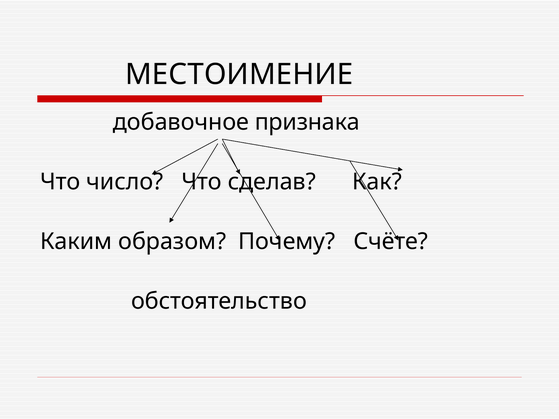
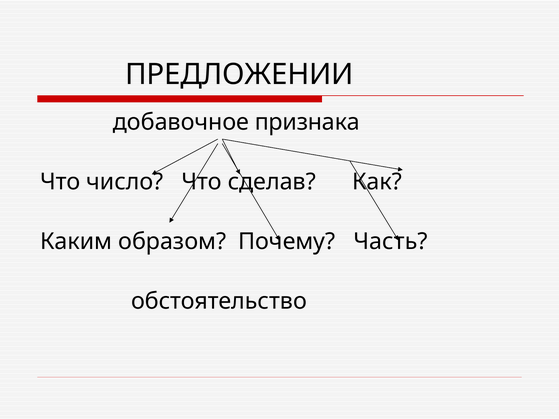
МЕСТОИМЕНИЕ: МЕСТОИМЕНИЕ -> ПРЕДЛОЖЕНИИ (239, 75)
Счёте: Счёте -> Часть (391, 242)
